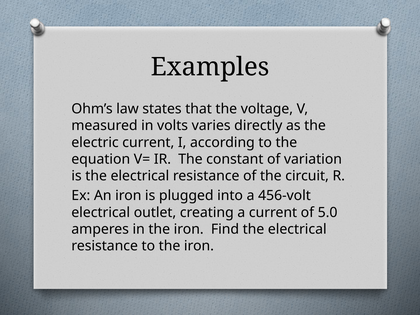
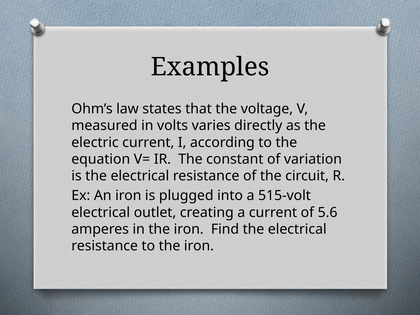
456-volt: 456-volt -> 515-volt (284, 196)
5.0: 5.0 -> 5.6 (328, 212)
